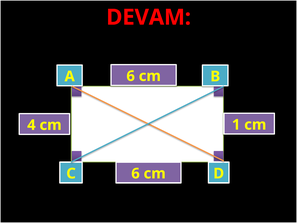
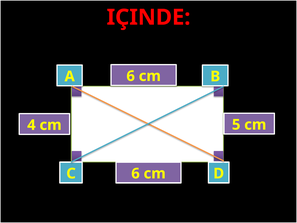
DEVAM: DEVAM -> IÇINDE (149, 17)
1: 1 -> 5 (236, 125)
